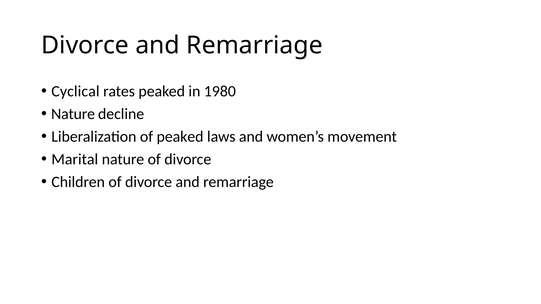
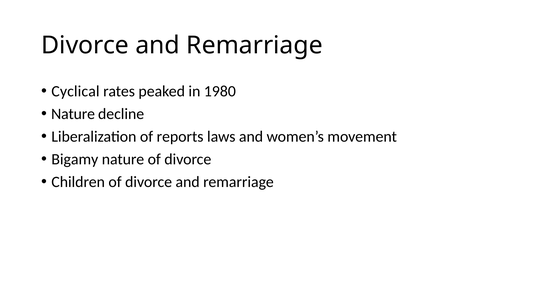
of peaked: peaked -> reports (180, 137)
Marital: Marital -> Bigamy (75, 160)
